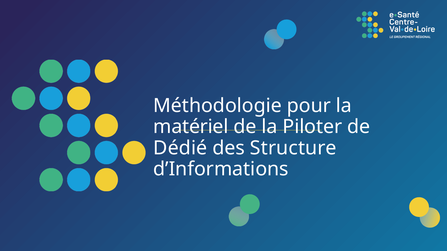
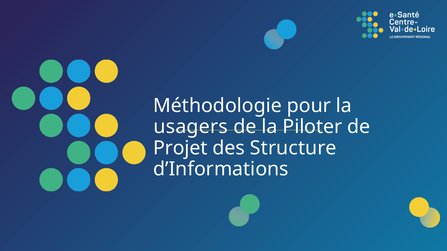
matériel: matériel -> usagers (191, 127)
Dédié: Dédié -> Projet (180, 148)
